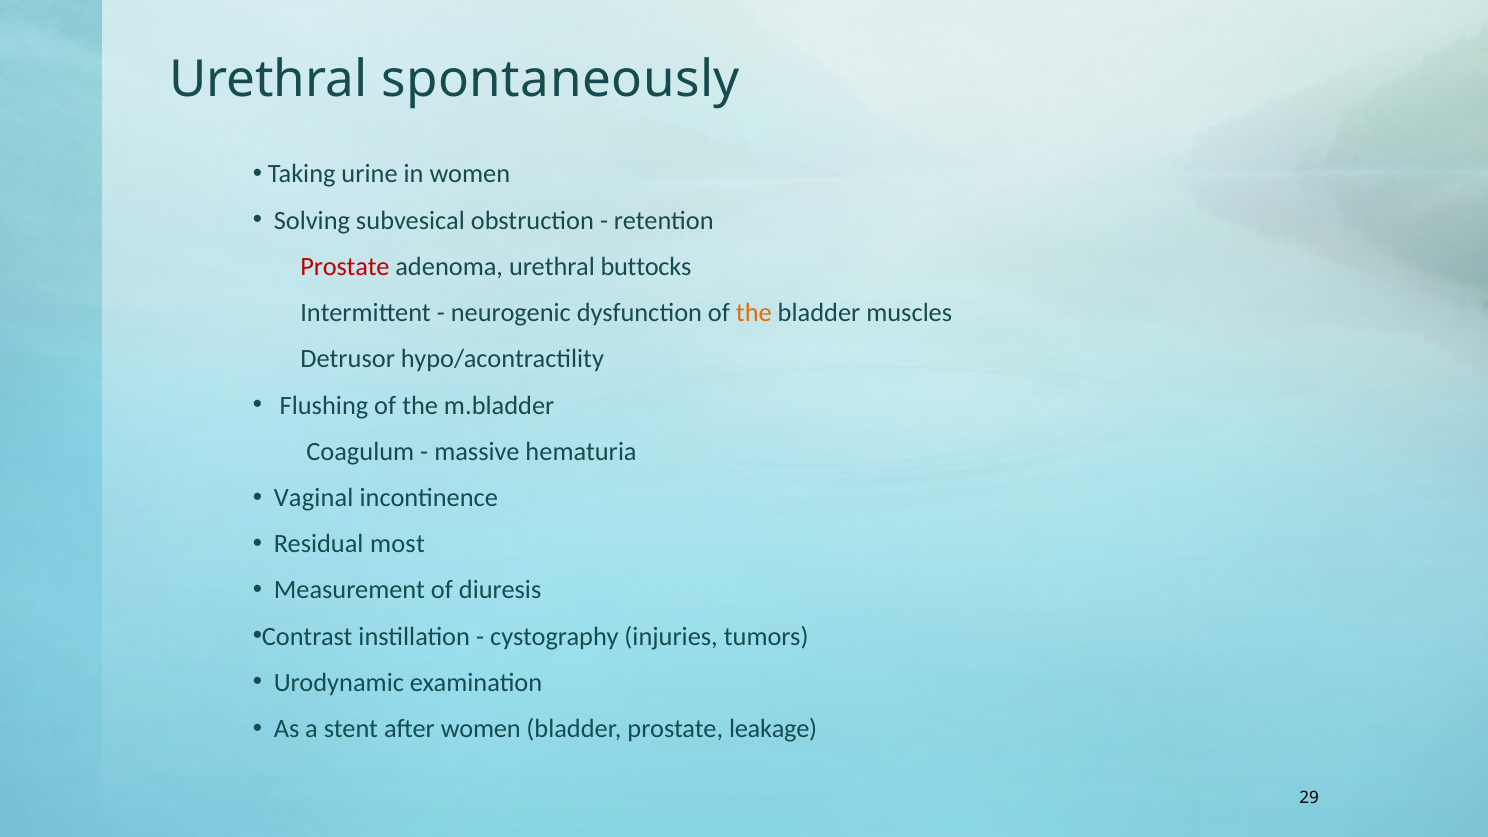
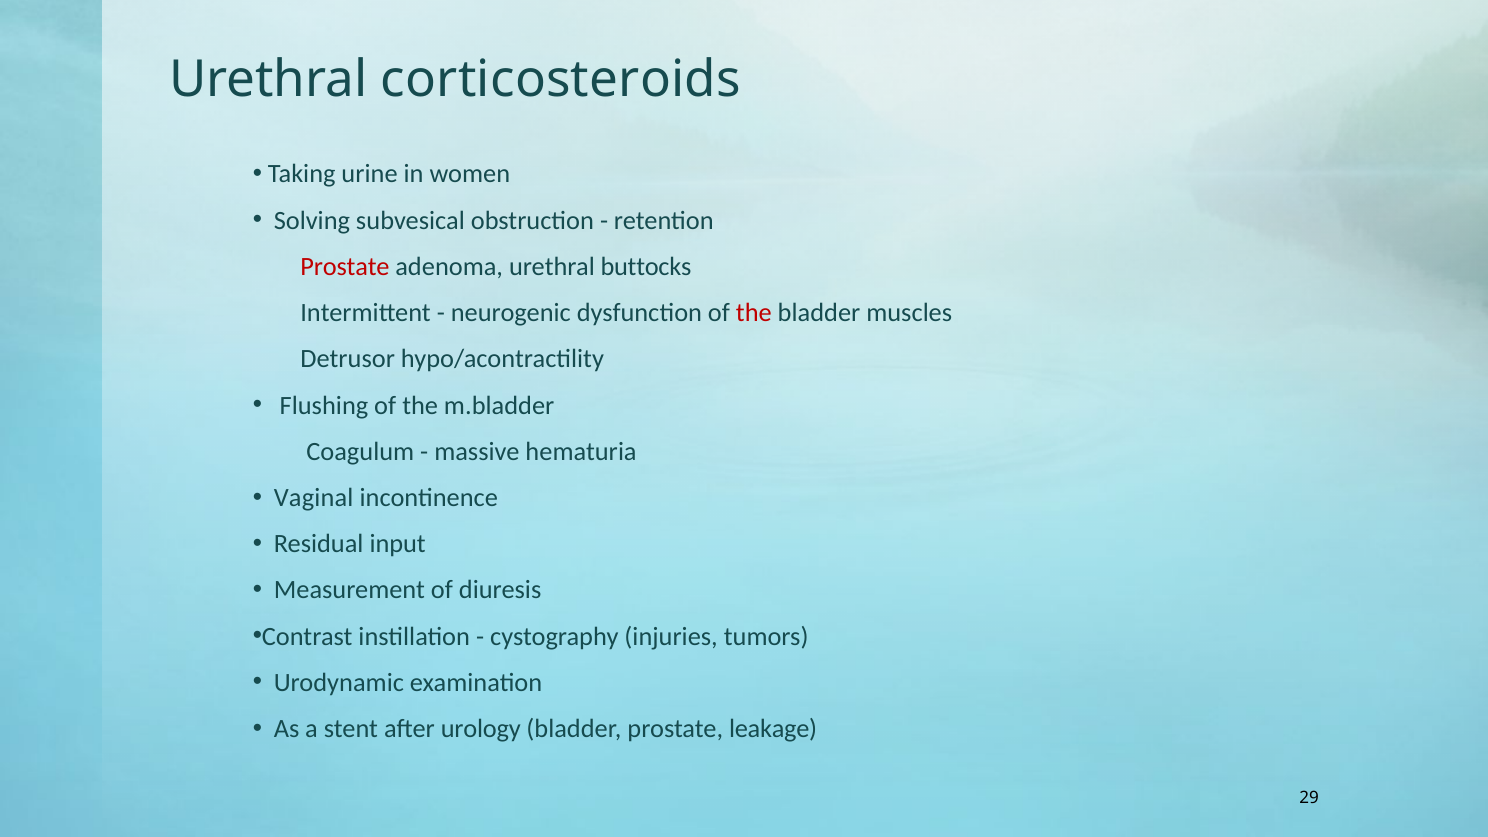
spontaneously: spontaneously -> corticosteroids (561, 79)
the colour: orange -> red (754, 313)
most: most -> input (398, 544)
after women: women -> urology (481, 729)
